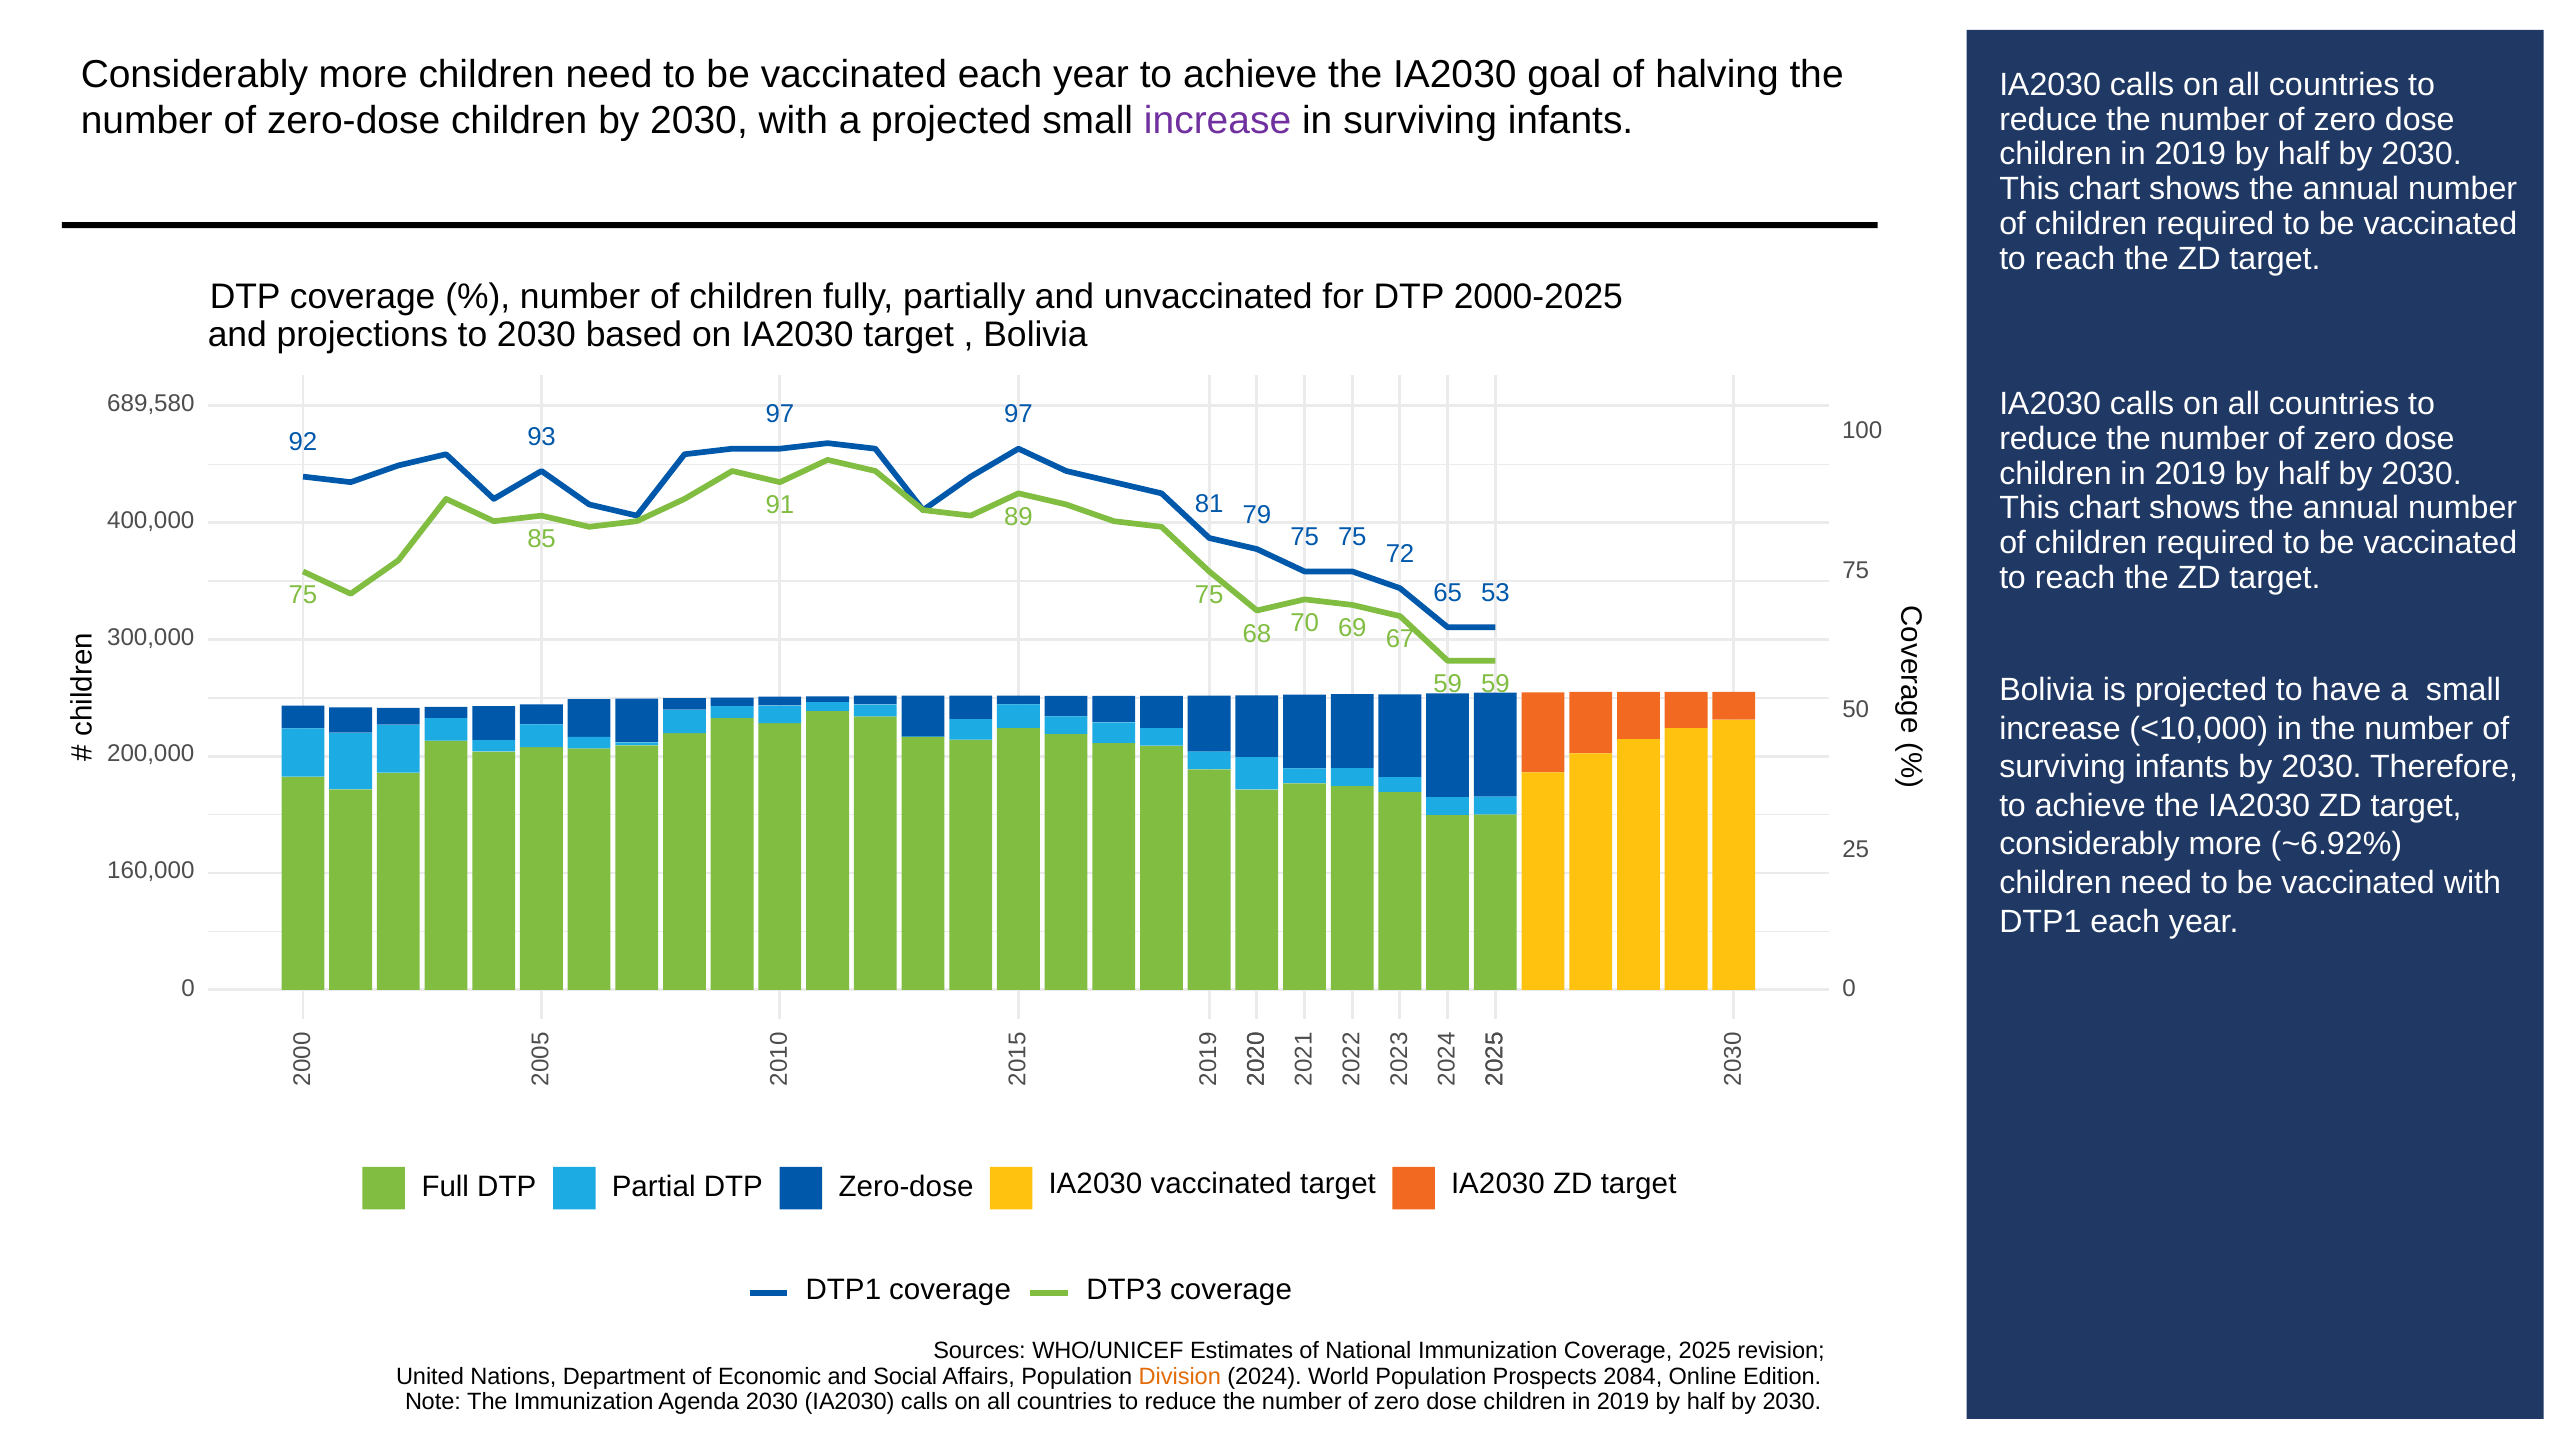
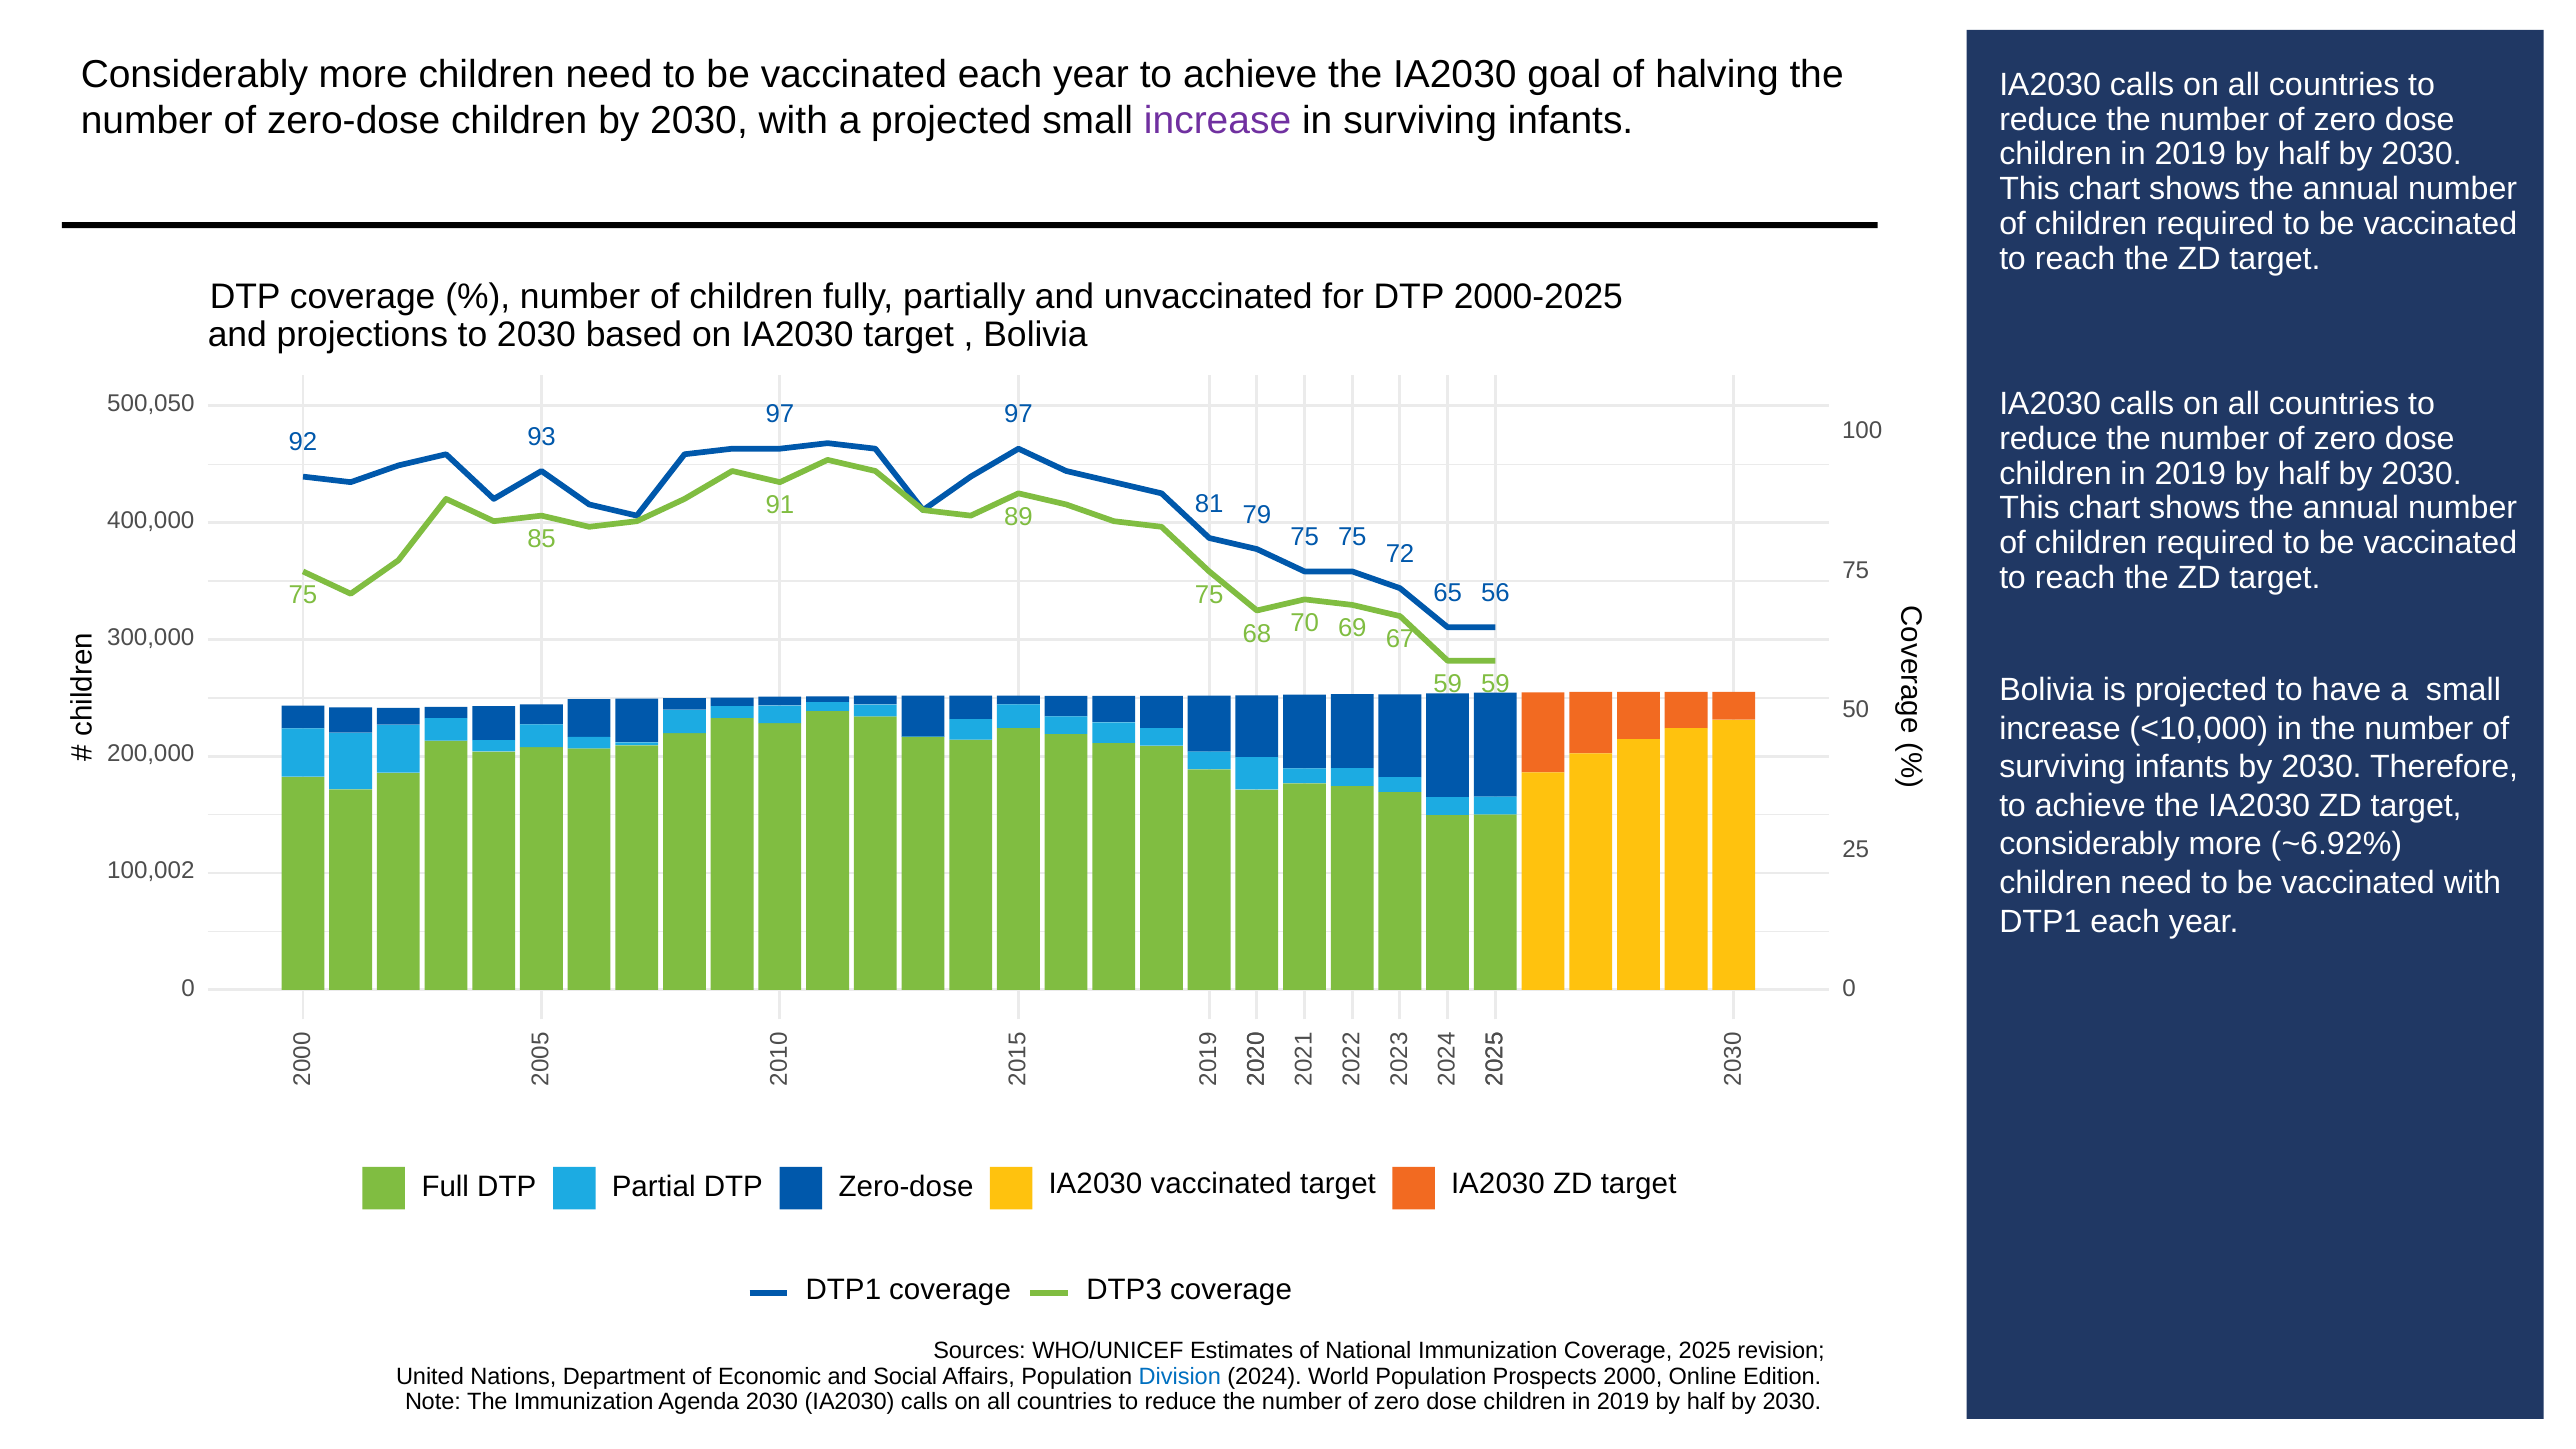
689,580: 689,580 -> 500,050 (151, 403)
53: 53 -> 56 (1495, 593)
160,000: 160,000 -> 100,002 (151, 871)
Division colour: orange -> blue (1180, 1376)
2084: 2084 -> 2000 (1633, 1376)
